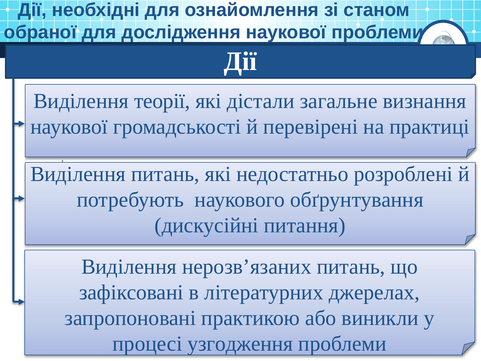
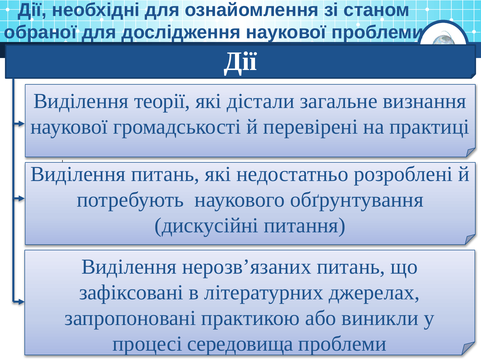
узгодження: узгодження -> середовища (240, 344)
